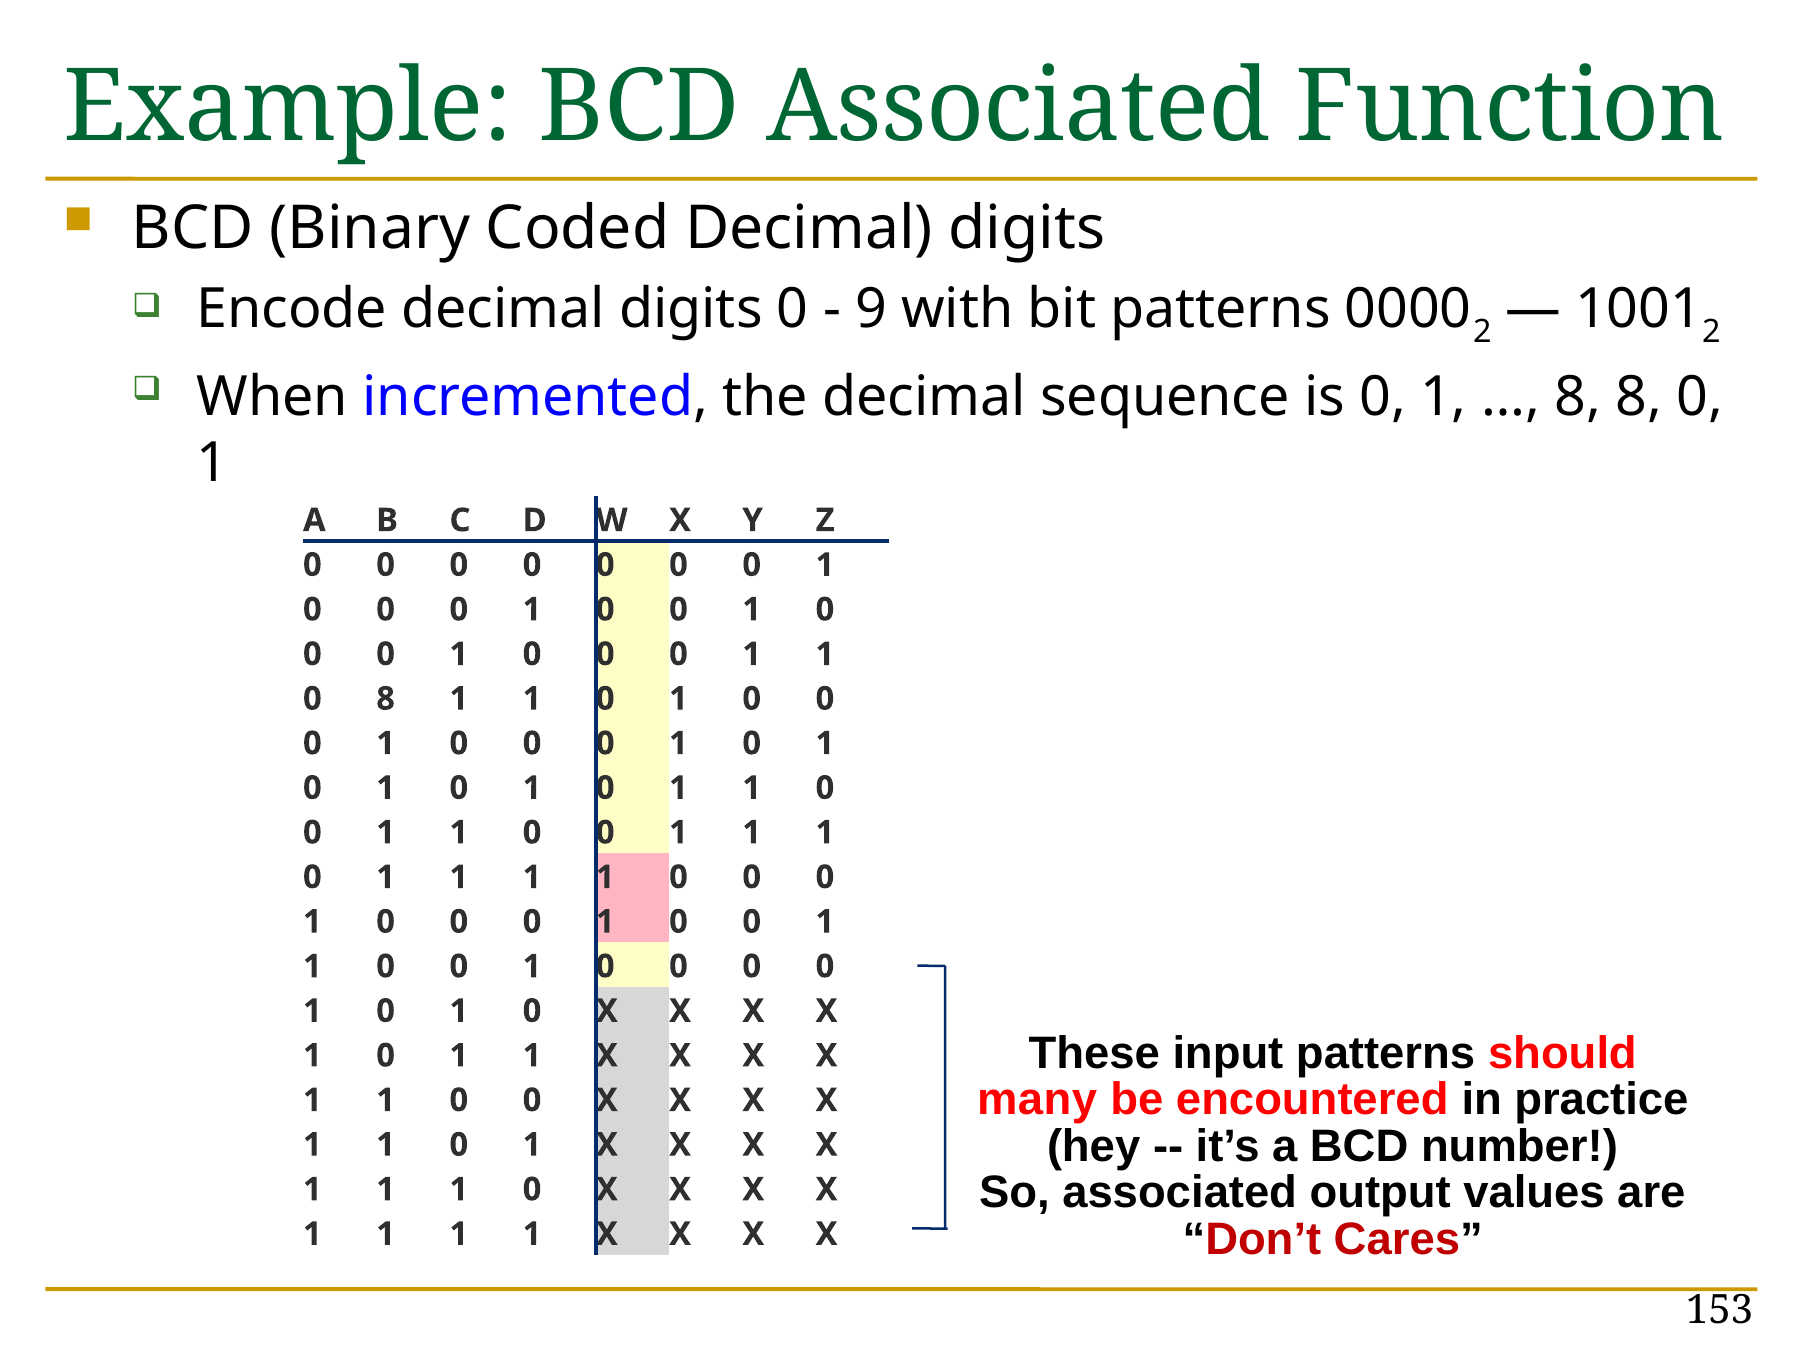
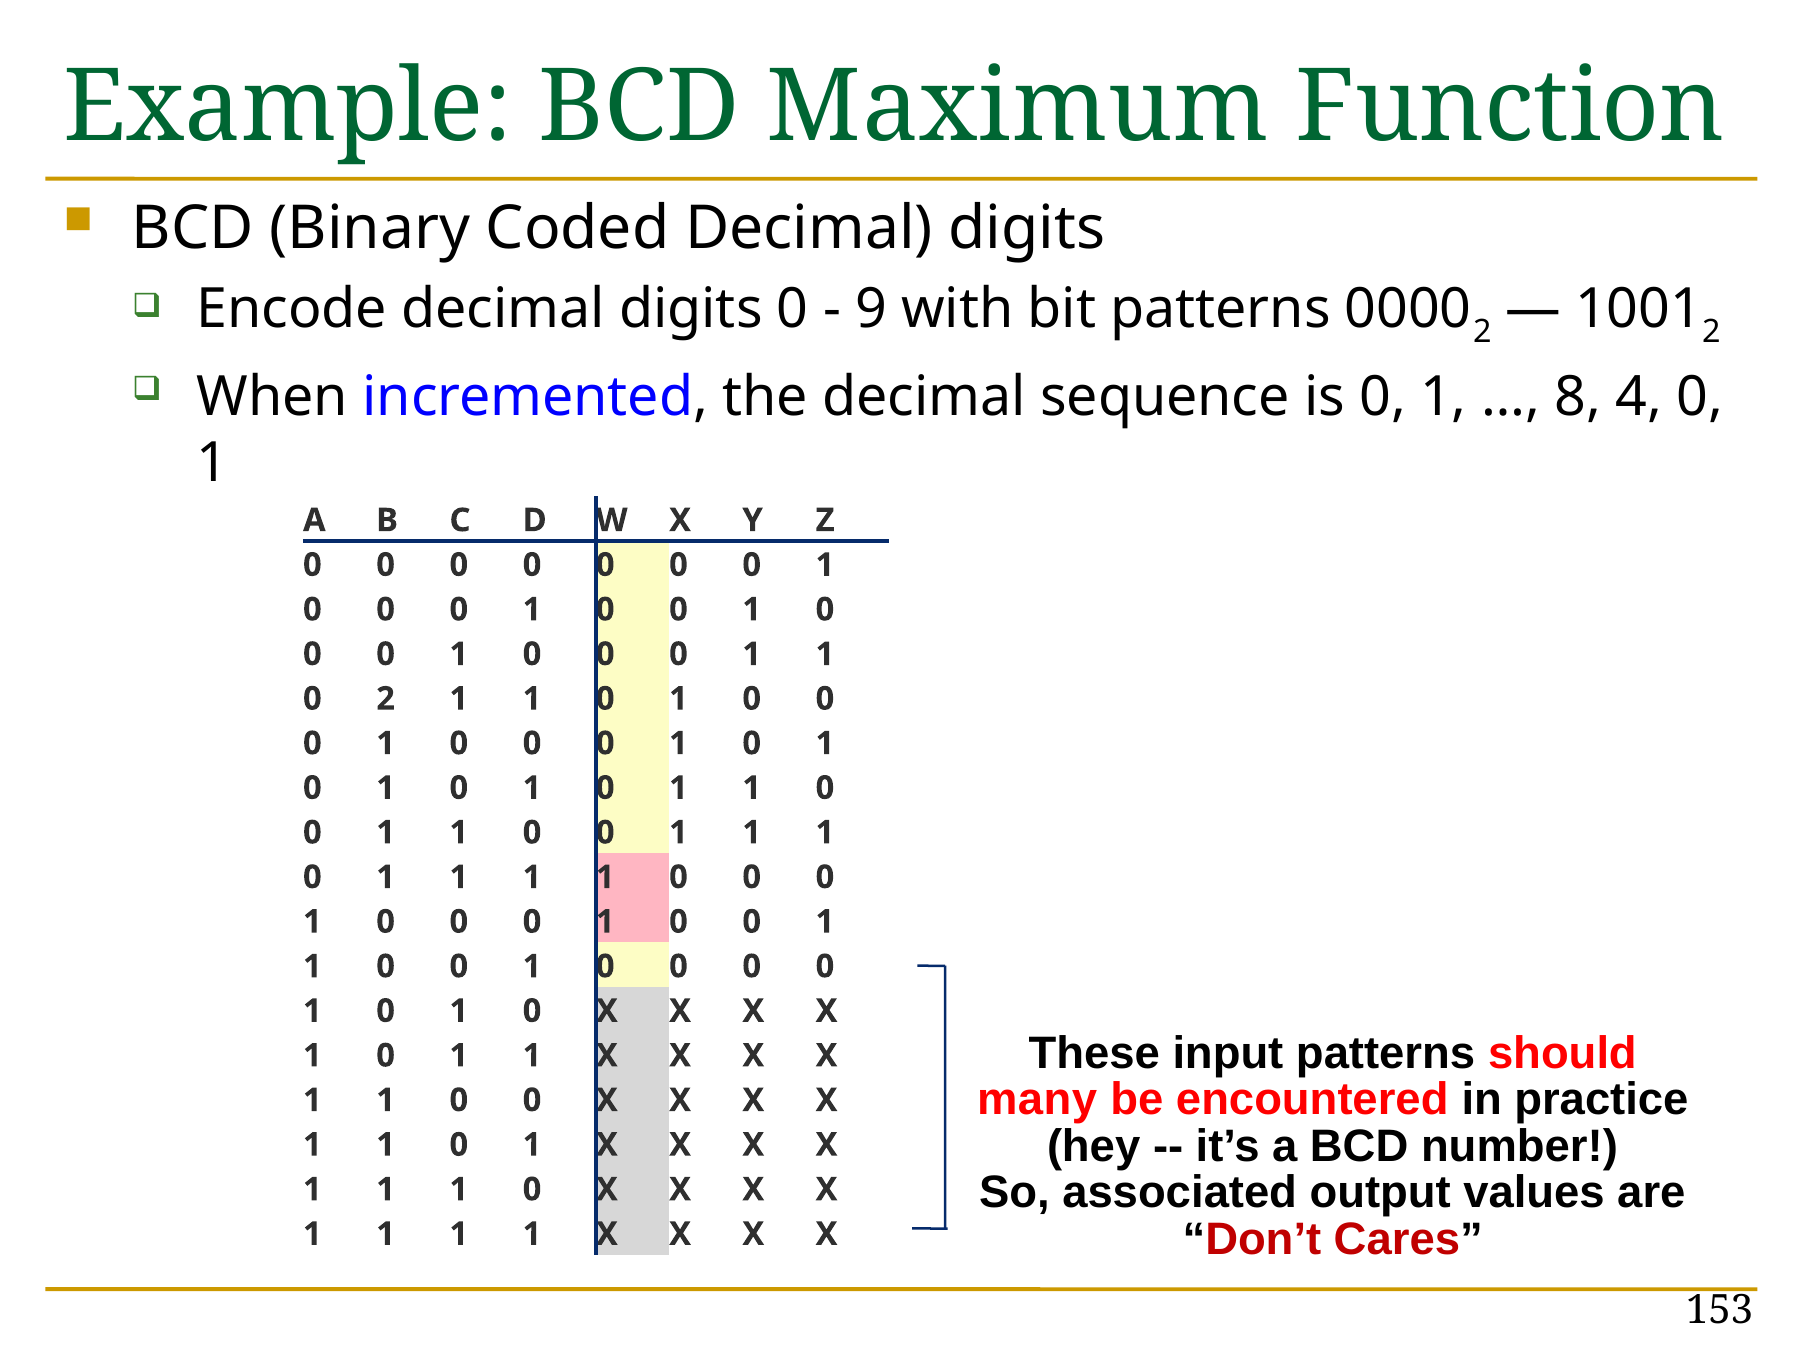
BCD Associated: Associated -> Maximum (1018, 107)
8 8: 8 -> 4 (1639, 397)
0 8: 8 -> 2 (386, 699)
